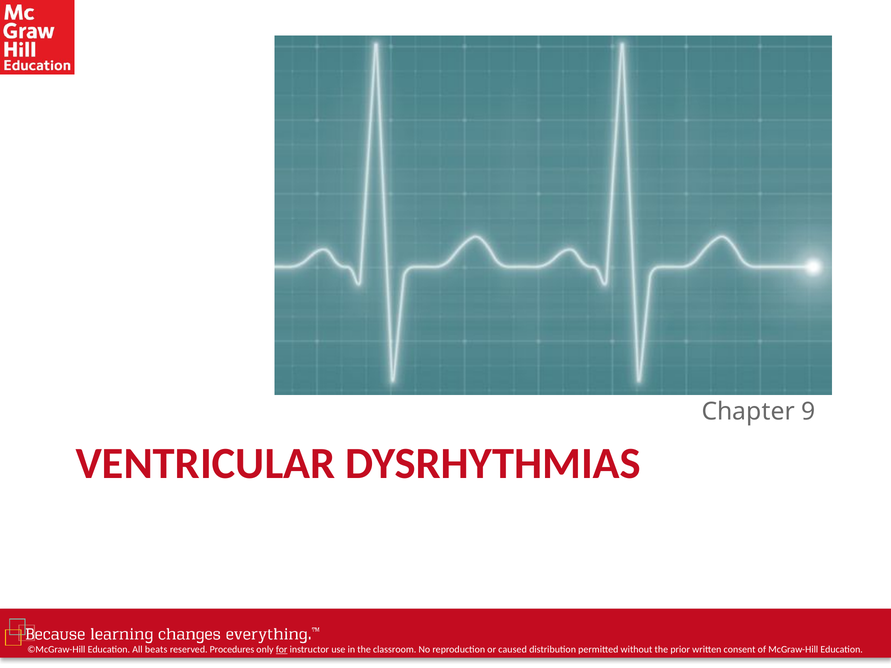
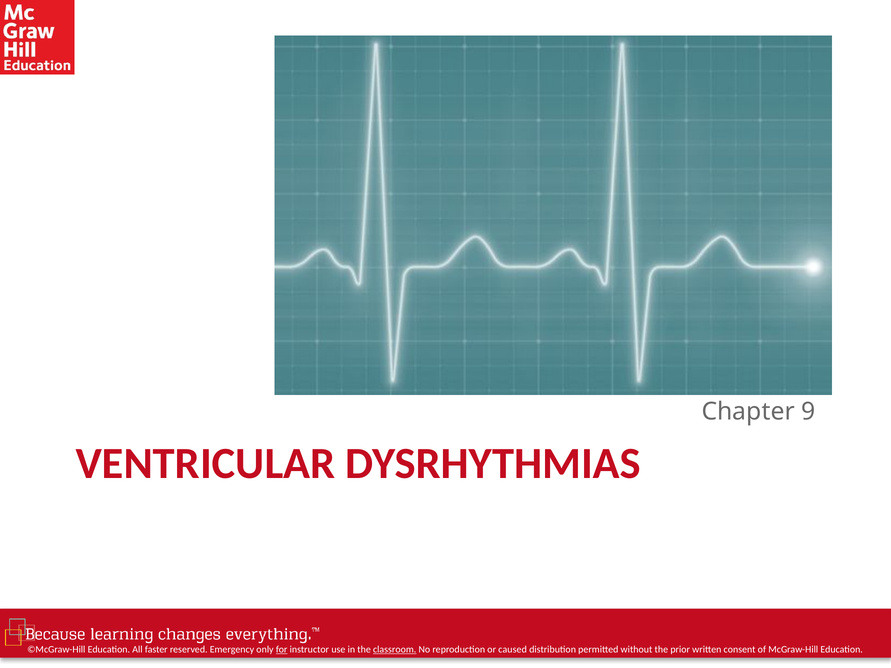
beats: beats -> faster (156, 650)
Procedures: Procedures -> Emergency (232, 650)
classroom underline: none -> present (395, 650)
